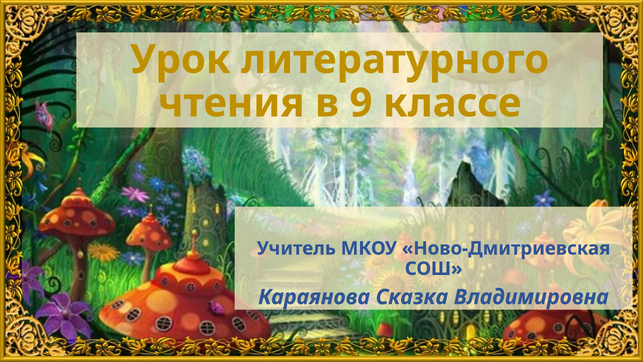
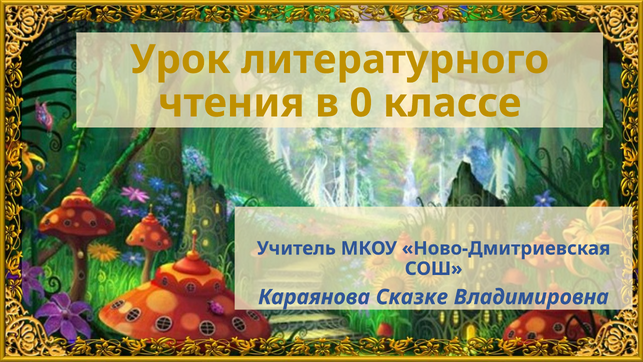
9: 9 -> 0 (361, 103)
Сказка: Сказка -> Сказке (412, 297)
